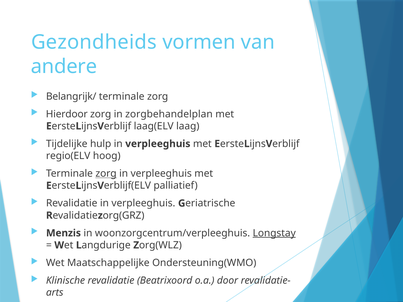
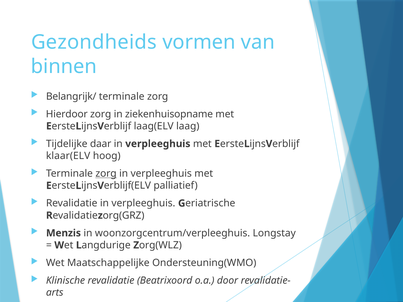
andere: andere -> binnen (64, 67)
zorgbehandelplan: zorgbehandelplan -> ziekenhuisopname (169, 114)
hulp: hulp -> daar (101, 144)
regio(ELV: regio(ELV -> klaar(ELV (68, 156)
Longstay underline: present -> none (274, 233)
